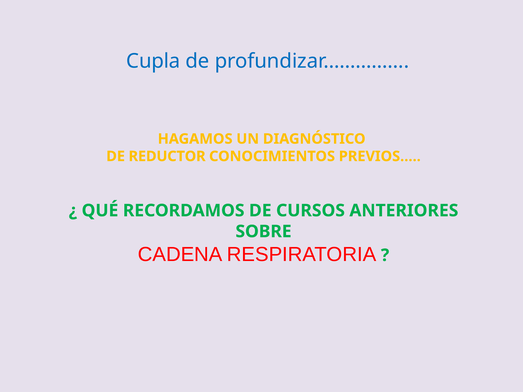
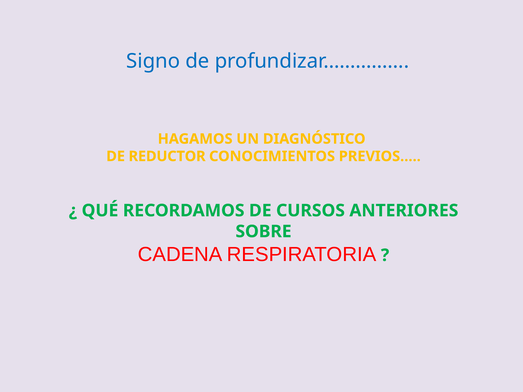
Cupla: Cupla -> Signo (153, 61)
